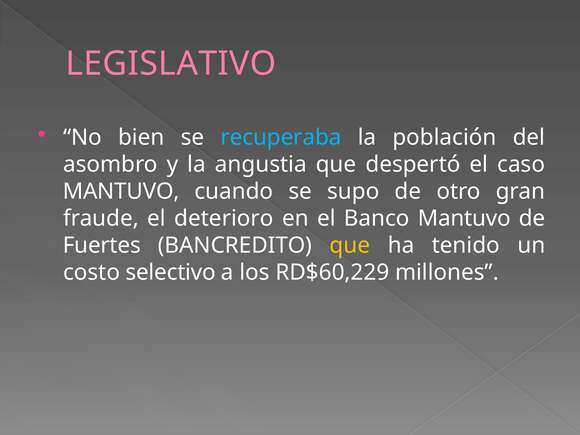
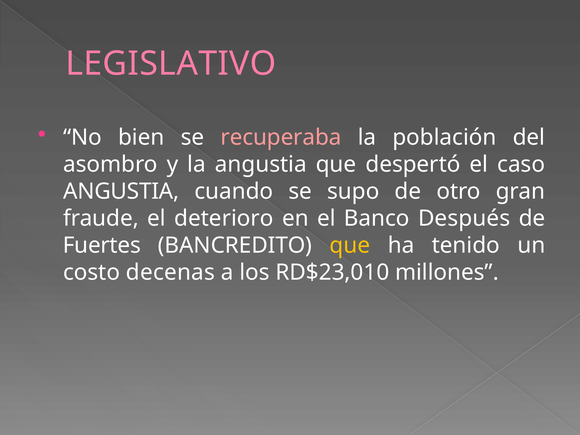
recuperaba colour: light blue -> pink (281, 137)
MANTUVO: MANTUVO -> ANGUSTIA (121, 191)
Banco Mantuvo: Mantuvo -> Después (464, 218)
selectivo: selectivo -> decenas (170, 272)
RD$60,229: RD$60,229 -> RD$23,010 (332, 272)
